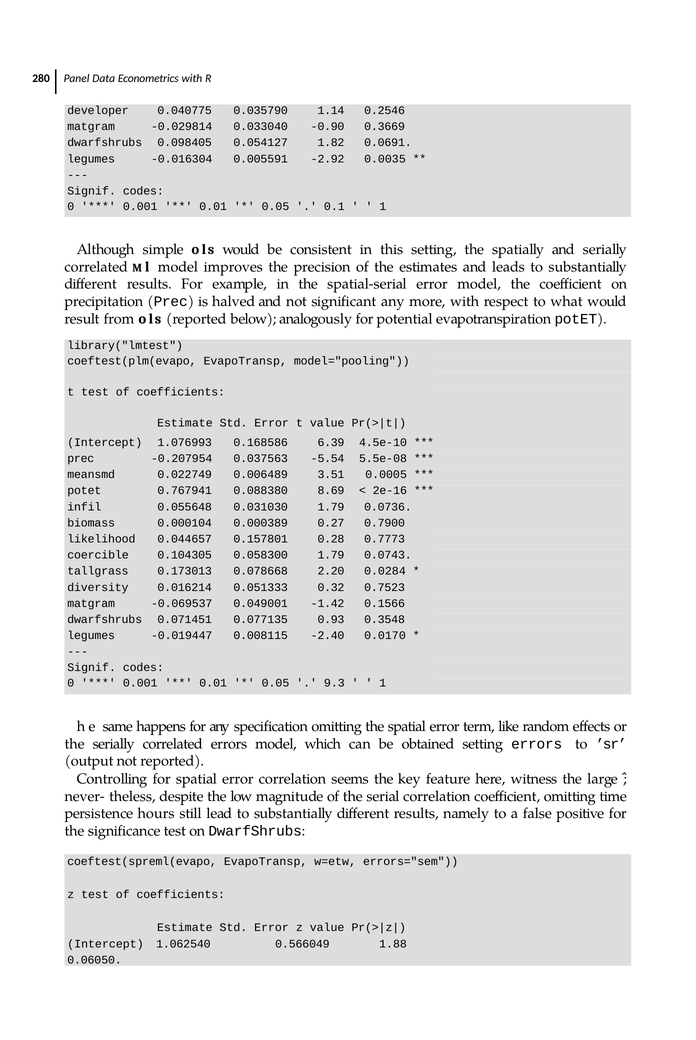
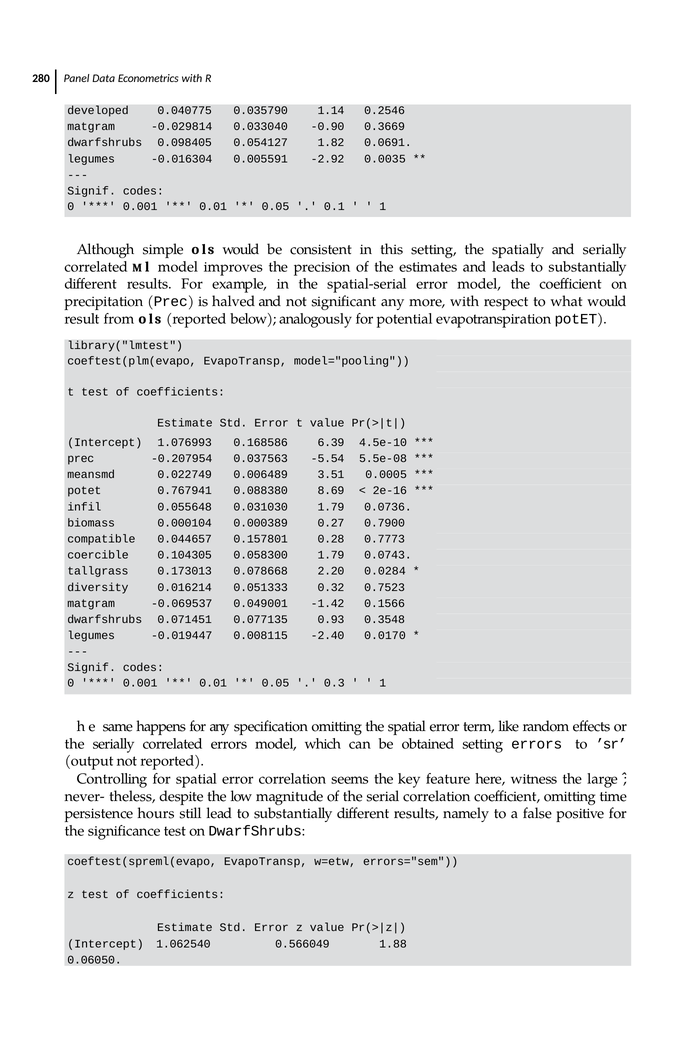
developer: developer -> developed (98, 110)
likelihood: likelihood -> compatible (101, 539)
9.3: 9.3 -> 0.3 (334, 683)
